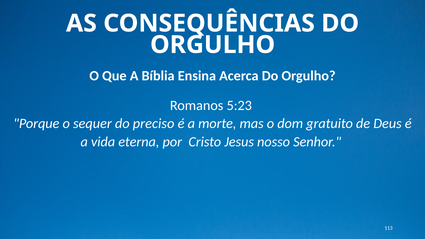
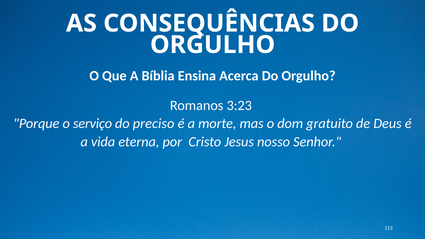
5:23: 5:23 -> 3:23 (239, 105)
sequer: sequer -> serviço (93, 124)
